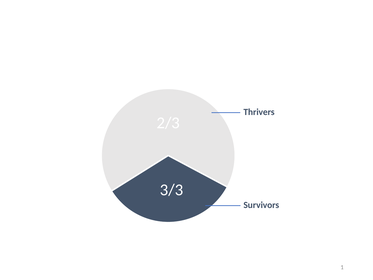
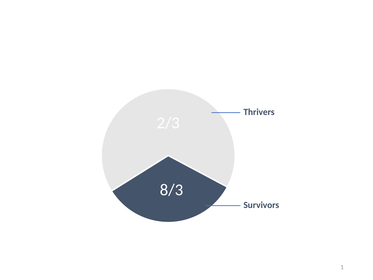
3/3: 3/3 -> 8/3 (172, 190)
